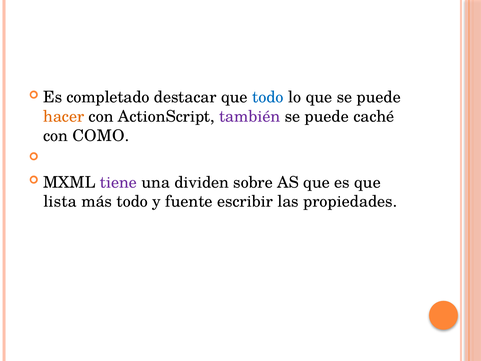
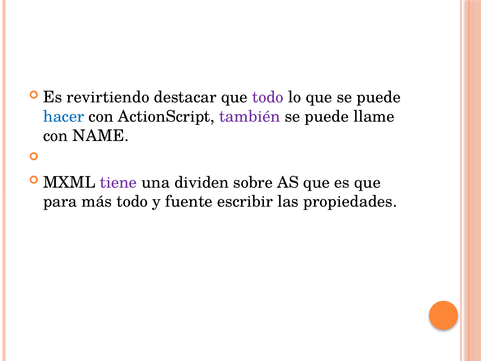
completado: completado -> revirtiendo (108, 97)
todo colour: blue -> purple (268, 97)
hacer colour: orange -> blue (64, 117)
caché: caché -> llame (374, 117)
COMO: COMO -> NAME (101, 136)
lista: lista -> para (60, 202)
